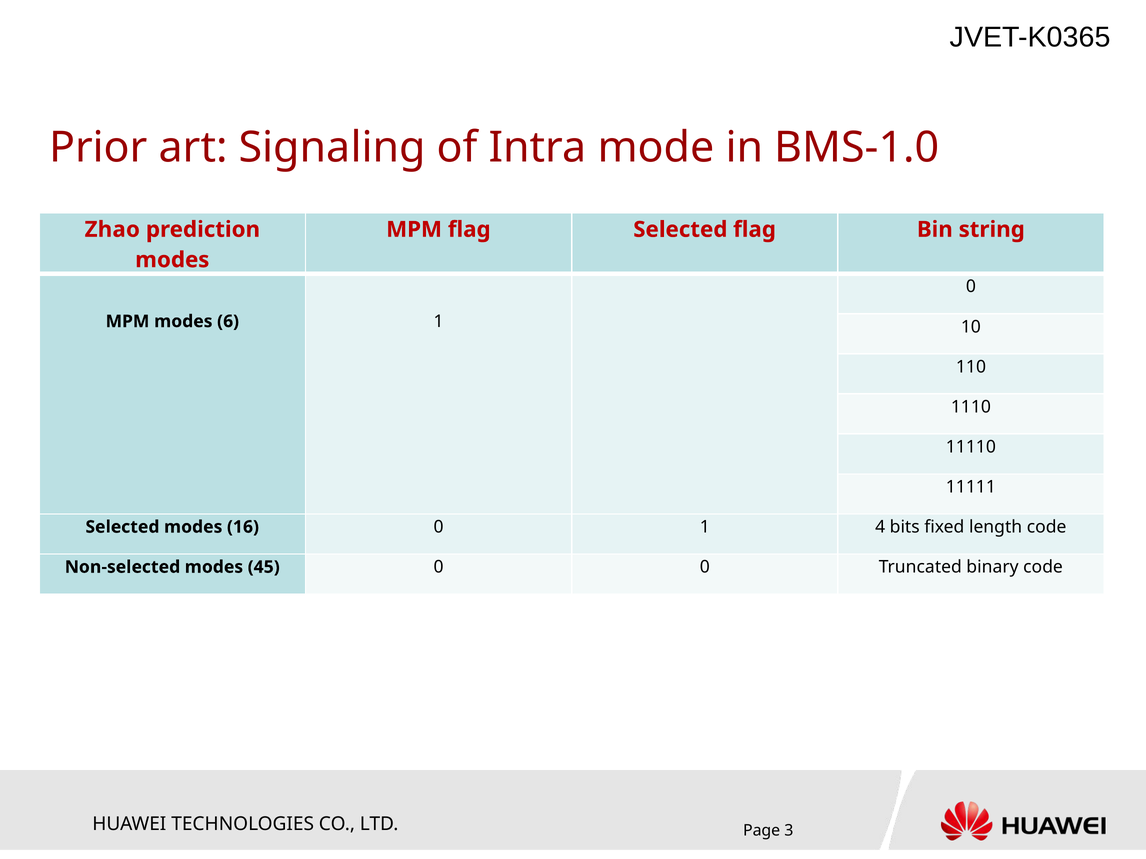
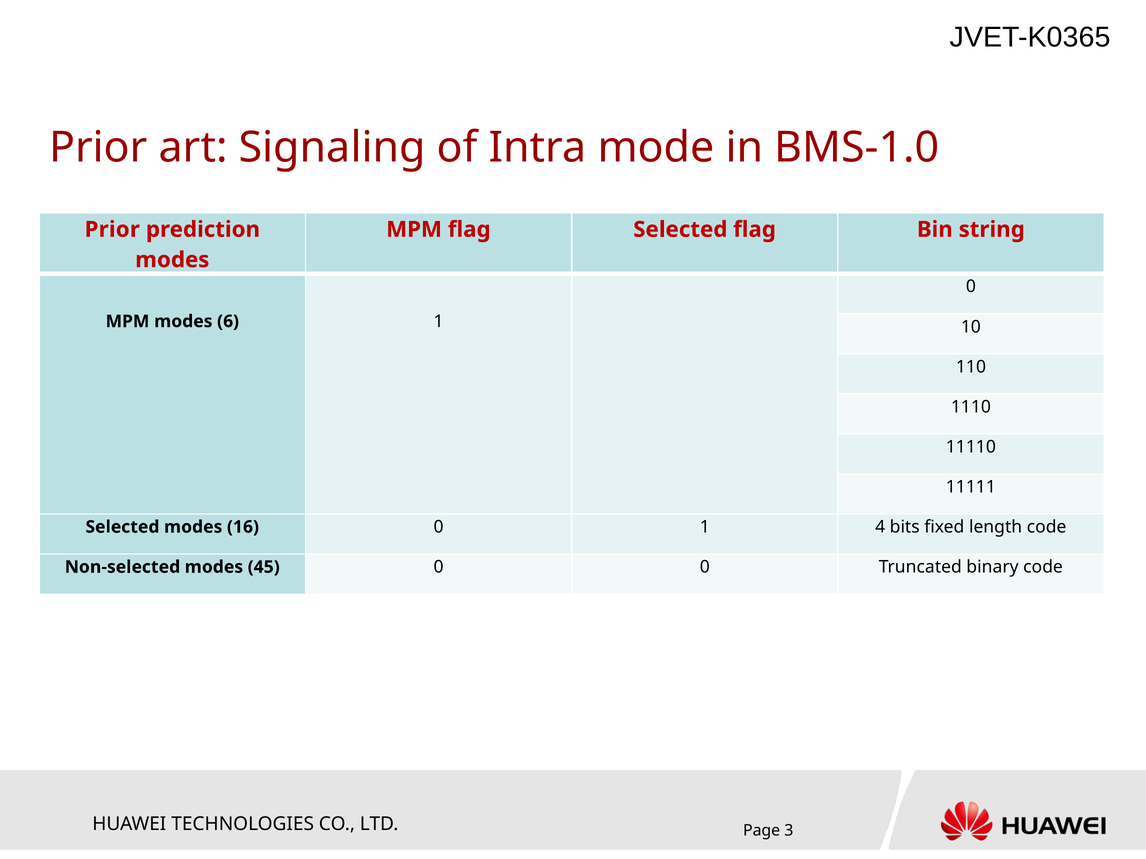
Zhao: Zhao -> Prior (112, 230)
